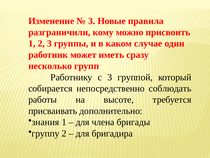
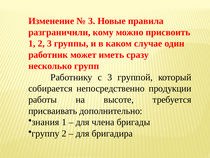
соблюдать: соблюдать -> продукции (170, 88)
